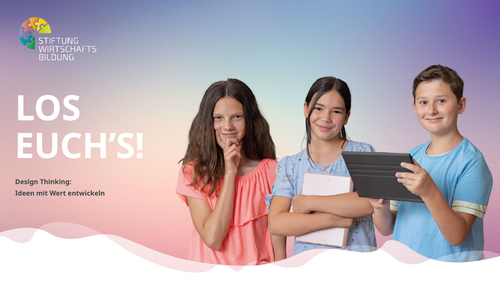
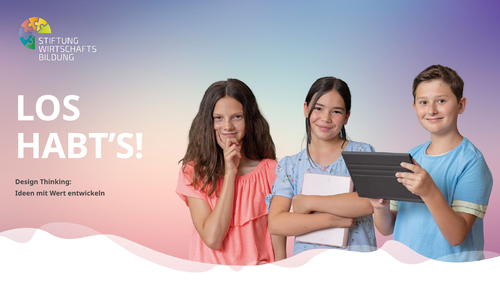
EUCH’S: EUCH’S -> HABT’S (80, 147)
